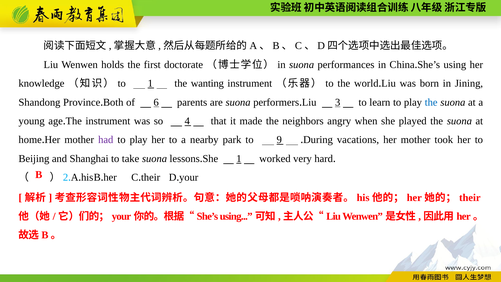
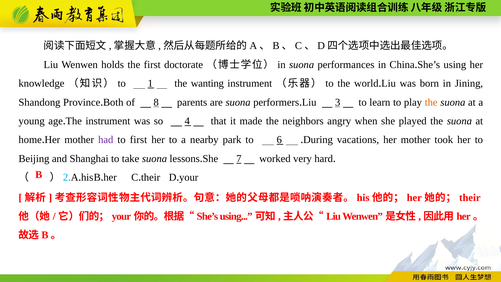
6: 6 -> 8 (156, 102)
the colour: blue -> orange (431, 102)
play: play -> first (138, 140)
9: 9 -> 6 (279, 140)
She 1: 1 -> 7 (239, 159)
